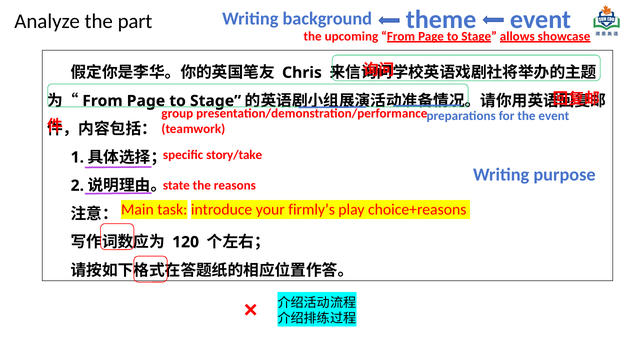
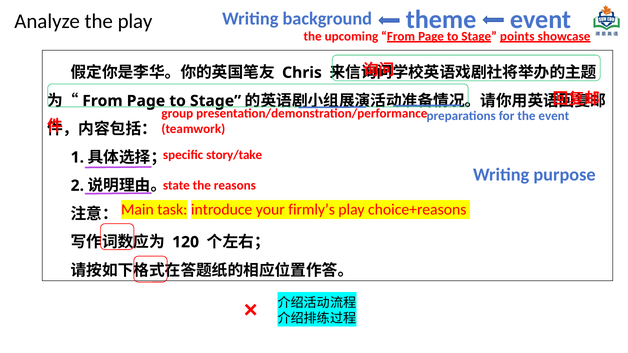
the part: part -> play (135, 21)
allows: allows -> points (517, 36)
